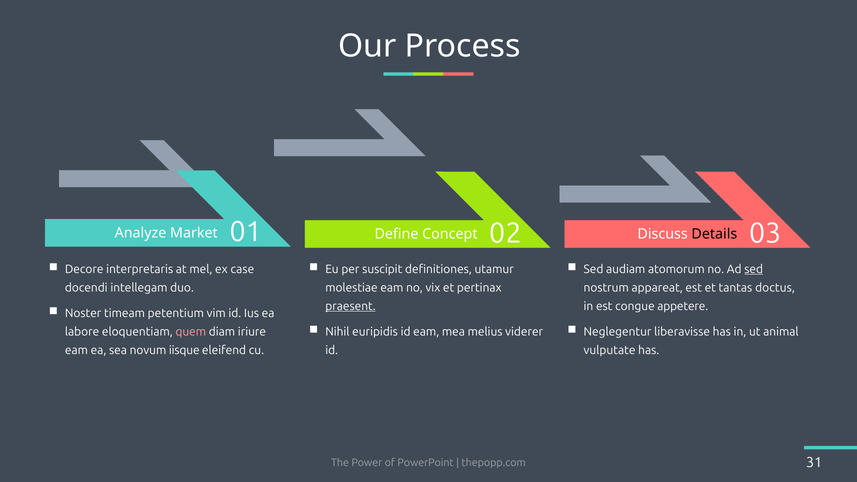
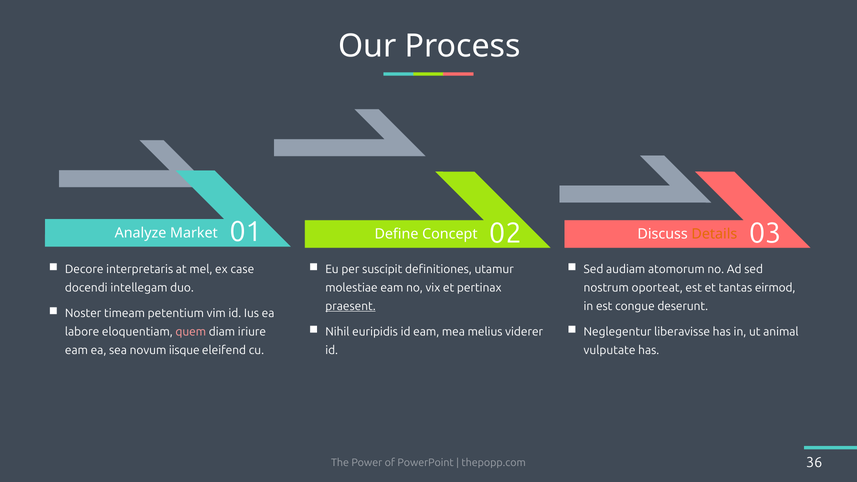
Details colour: black -> orange (714, 234)
sed underline: present -> none (754, 269)
appareat: appareat -> oporteat (657, 288)
doctus: doctus -> eirmod (775, 288)
appetere: appetere -> deserunt (683, 306)
31: 31 -> 36 (814, 462)
